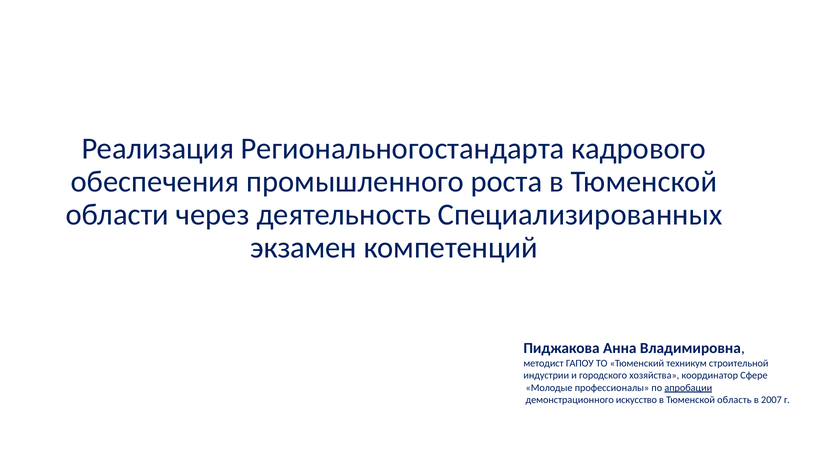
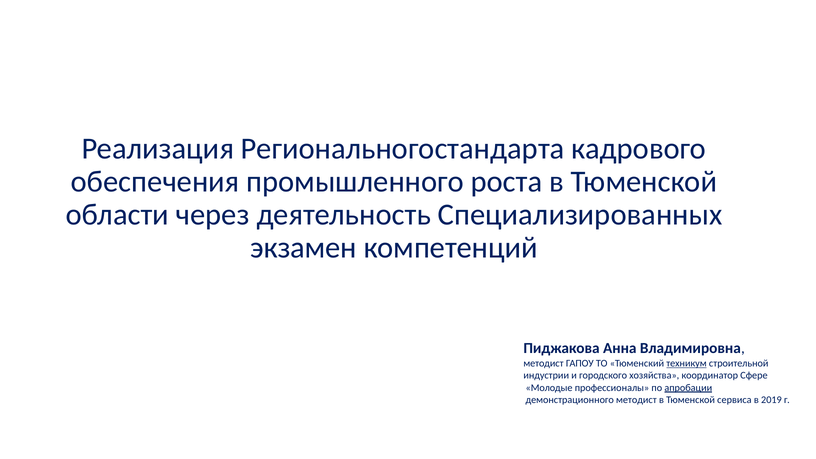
техникум underline: none -> present (686, 363)
демонстрационного искусство: искусство -> методист (636, 400)
область: область -> сервиса (734, 400)
2007: 2007 -> 2019 (771, 400)
